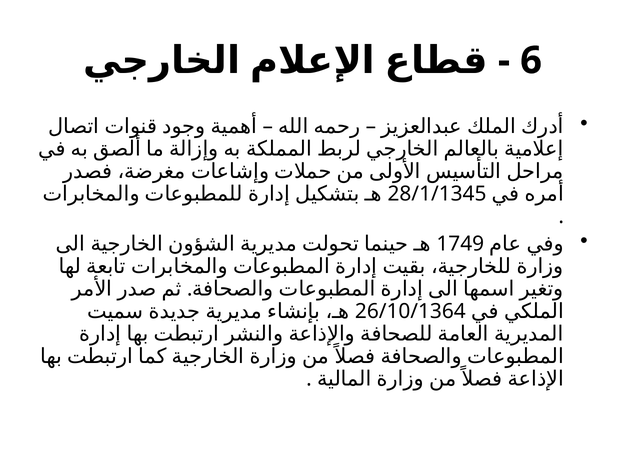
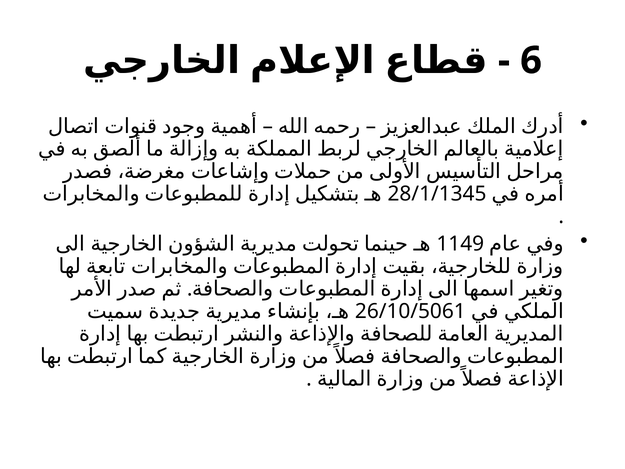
1749: 1749 -> 1149 (460, 244)
26/10/1364: 26/10/1364 -> 26/10/5061 (410, 311)
